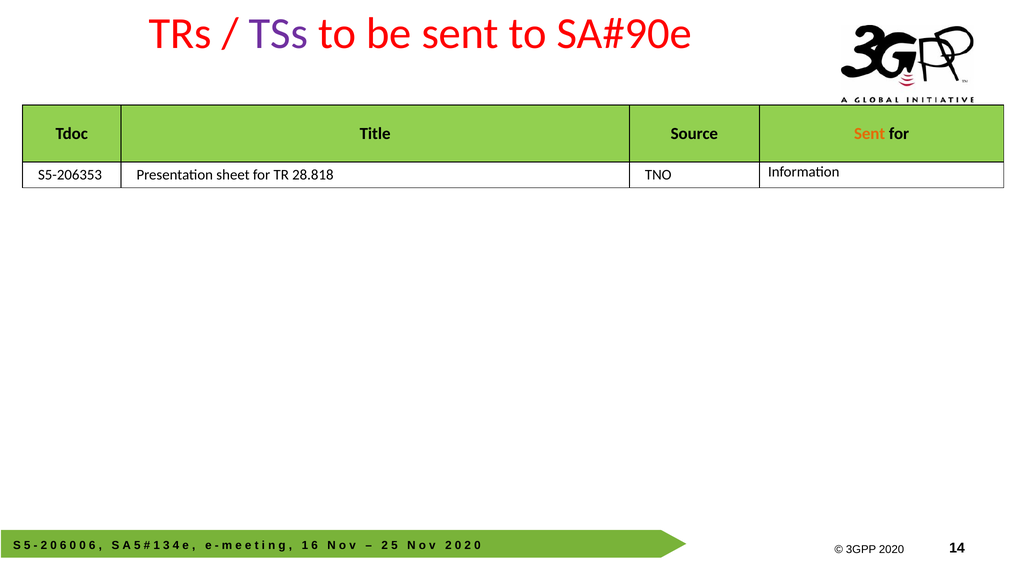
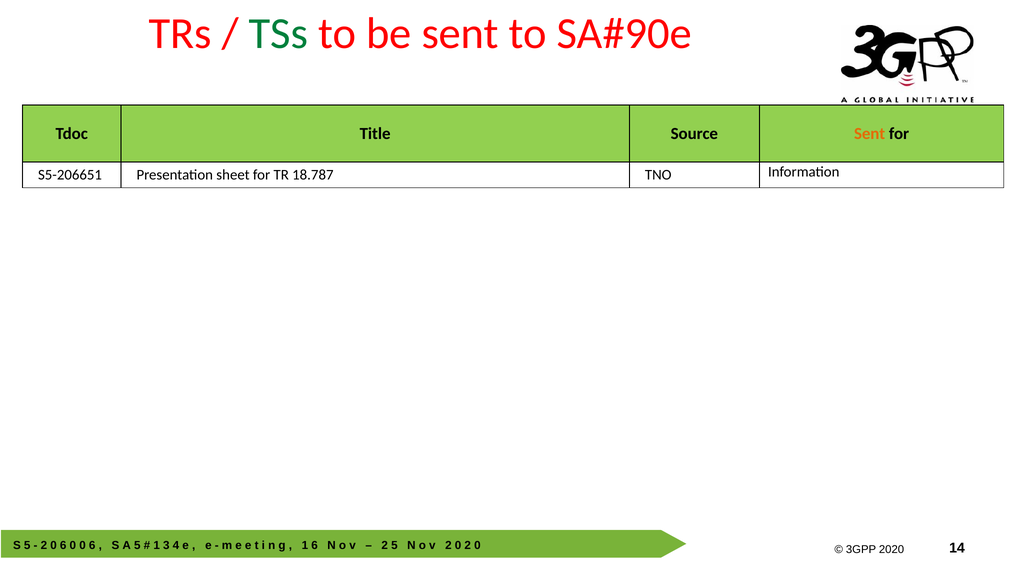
TSs colour: purple -> green (278, 34)
S5-206353: S5-206353 -> S5-206651 (70, 175)
28.818: 28.818 -> 18.787 (313, 175)
